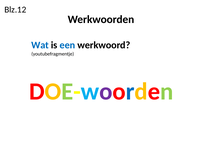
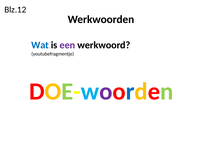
een colour: blue -> purple (67, 45)
